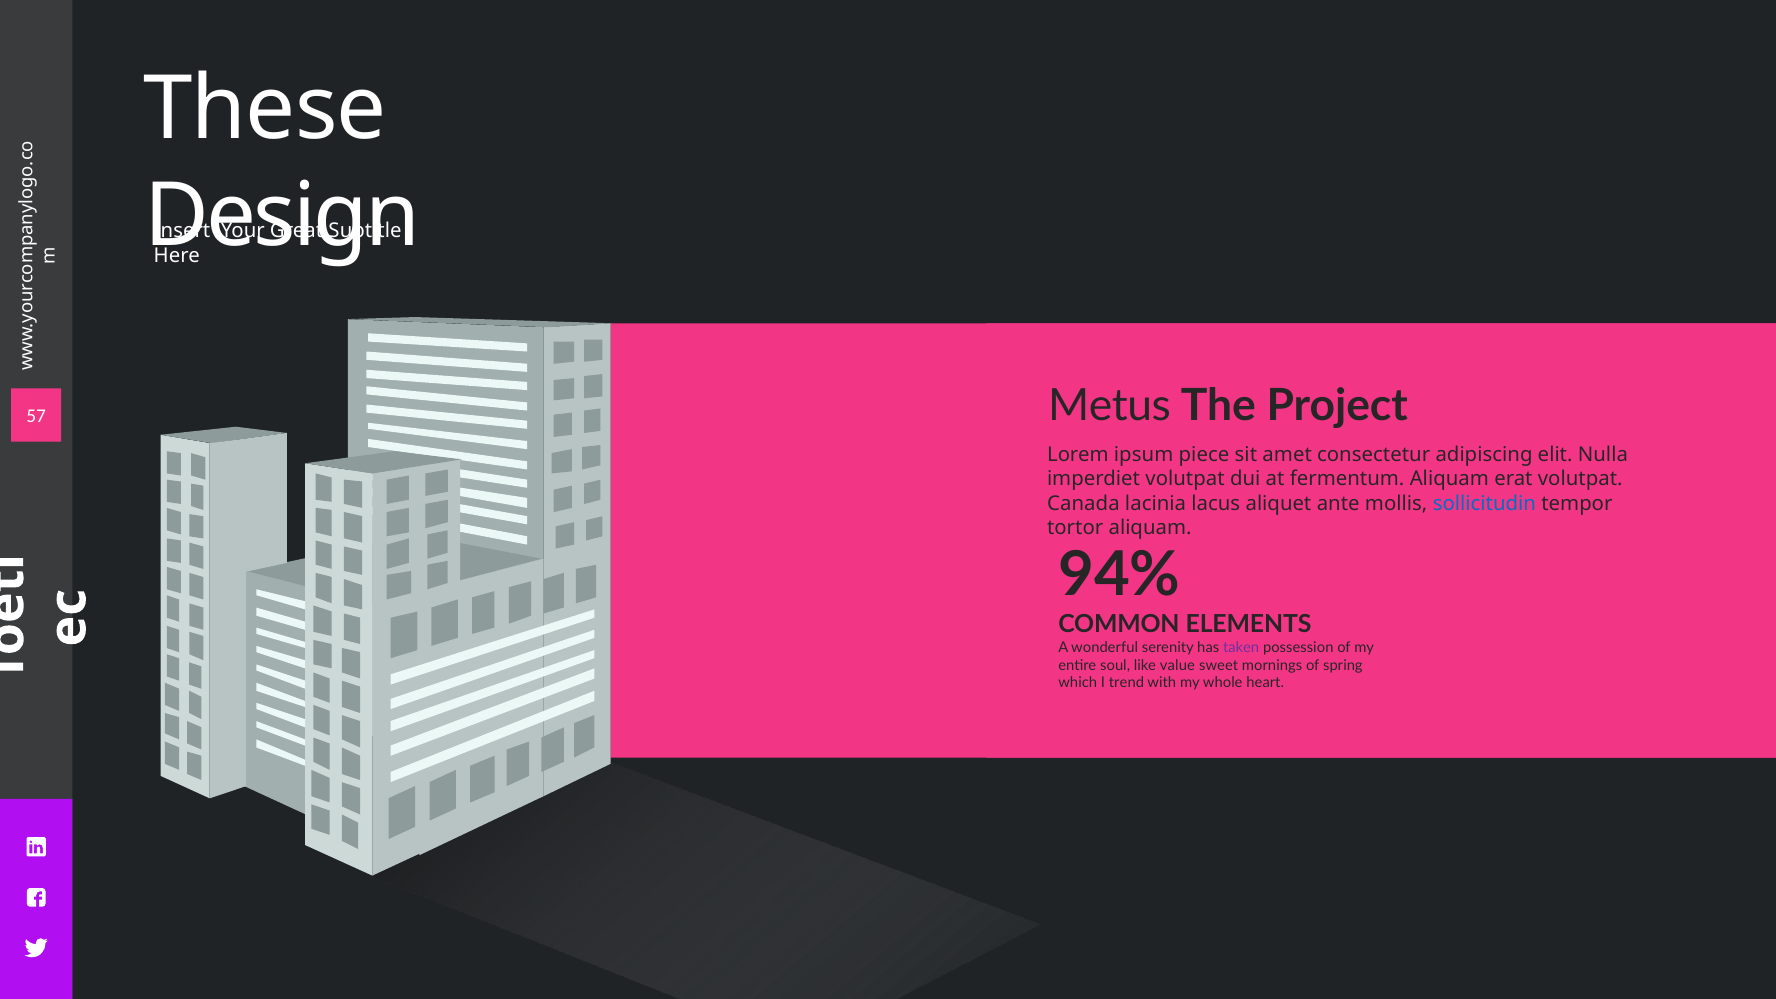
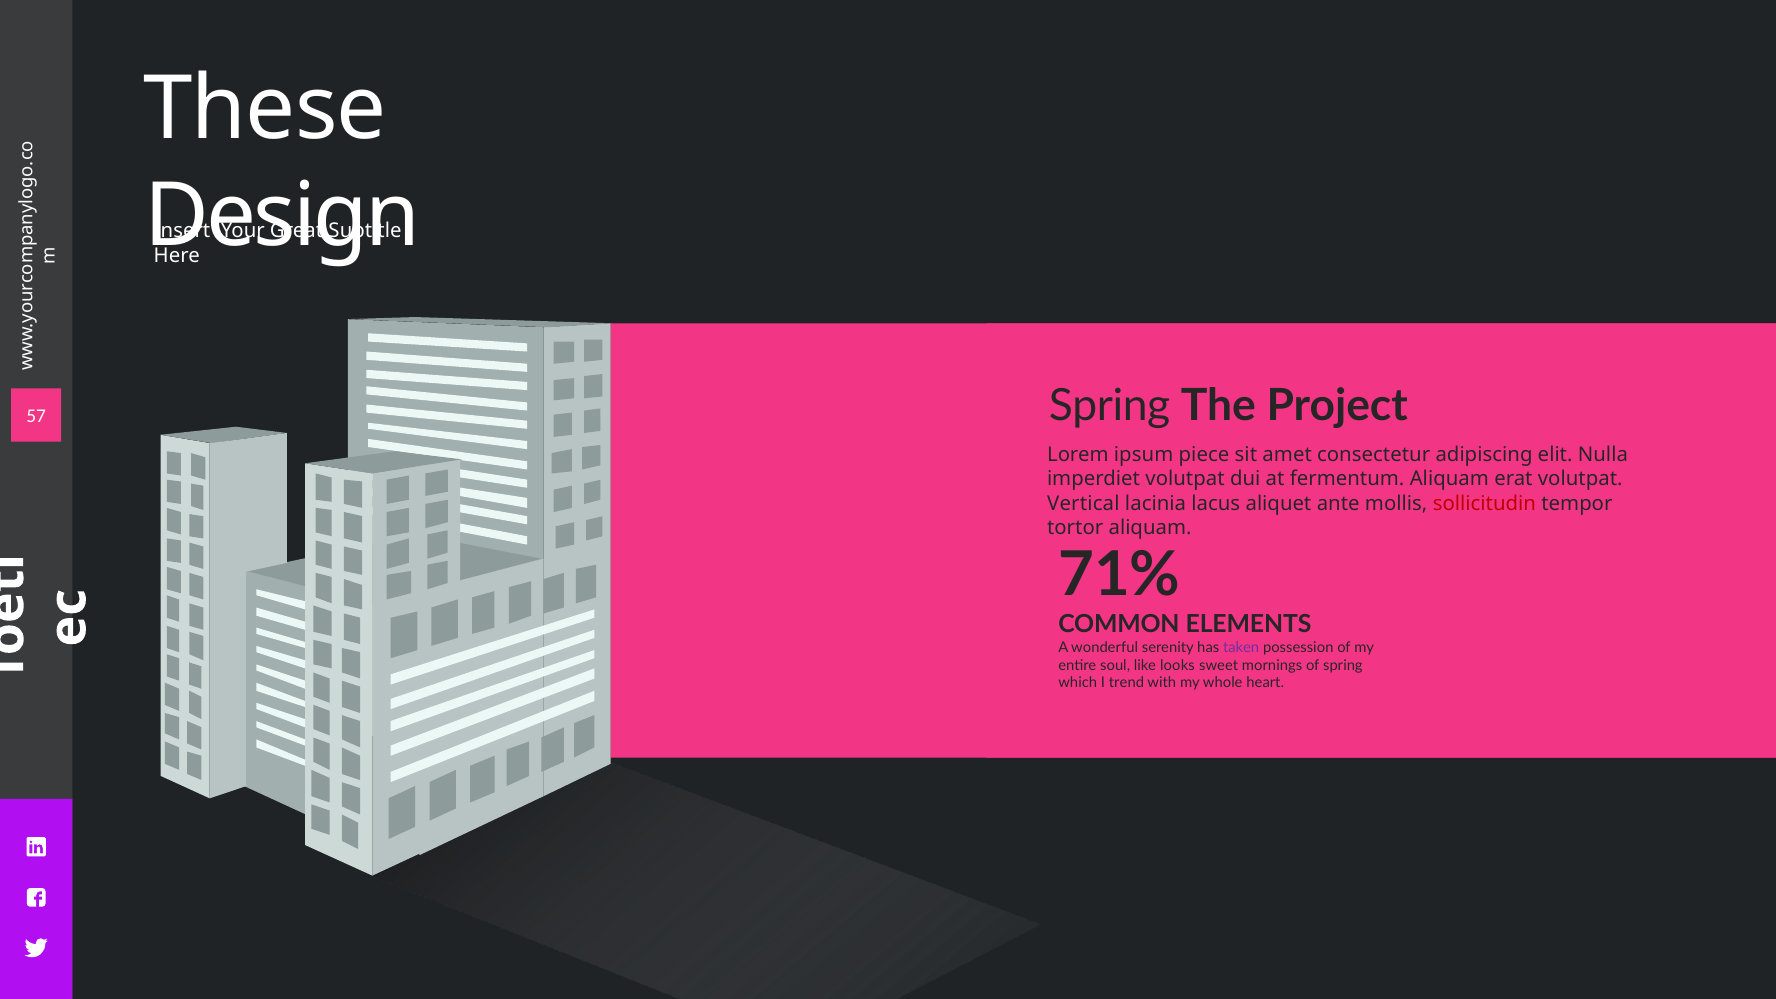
Metus: Metus -> Spring (1110, 405)
Canada: Canada -> Vertical (1083, 504)
sollicitudin colour: blue -> red (1484, 504)
94%: 94% -> 71% (1119, 575)
value: value -> looks (1177, 665)
